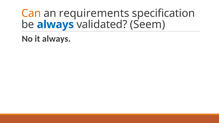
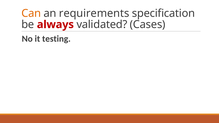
always colour: blue -> red (55, 25)
Seem: Seem -> Cases (148, 25)
it always: always -> testing (56, 39)
